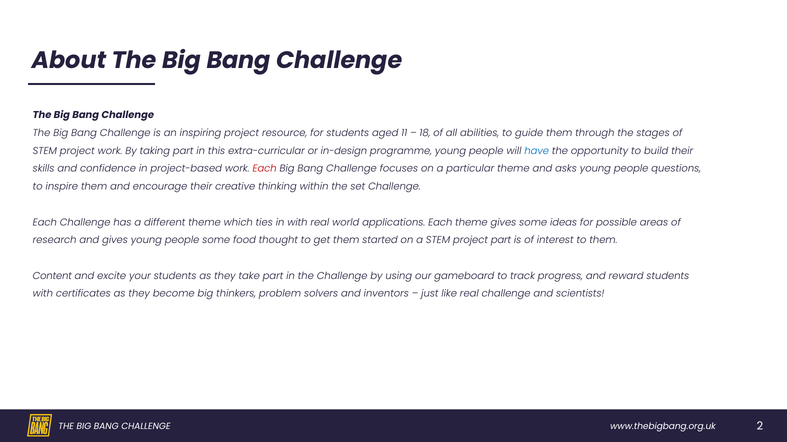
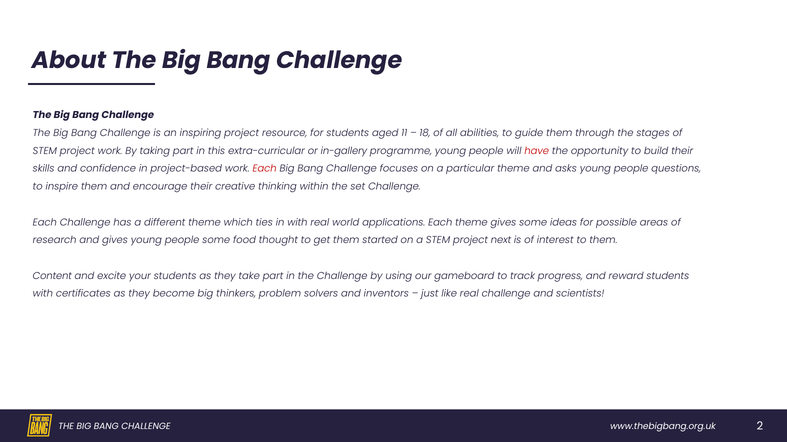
in-design: in-design -> in-gallery (344, 151)
have colour: blue -> red (537, 151)
project part: part -> next (501, 241)
